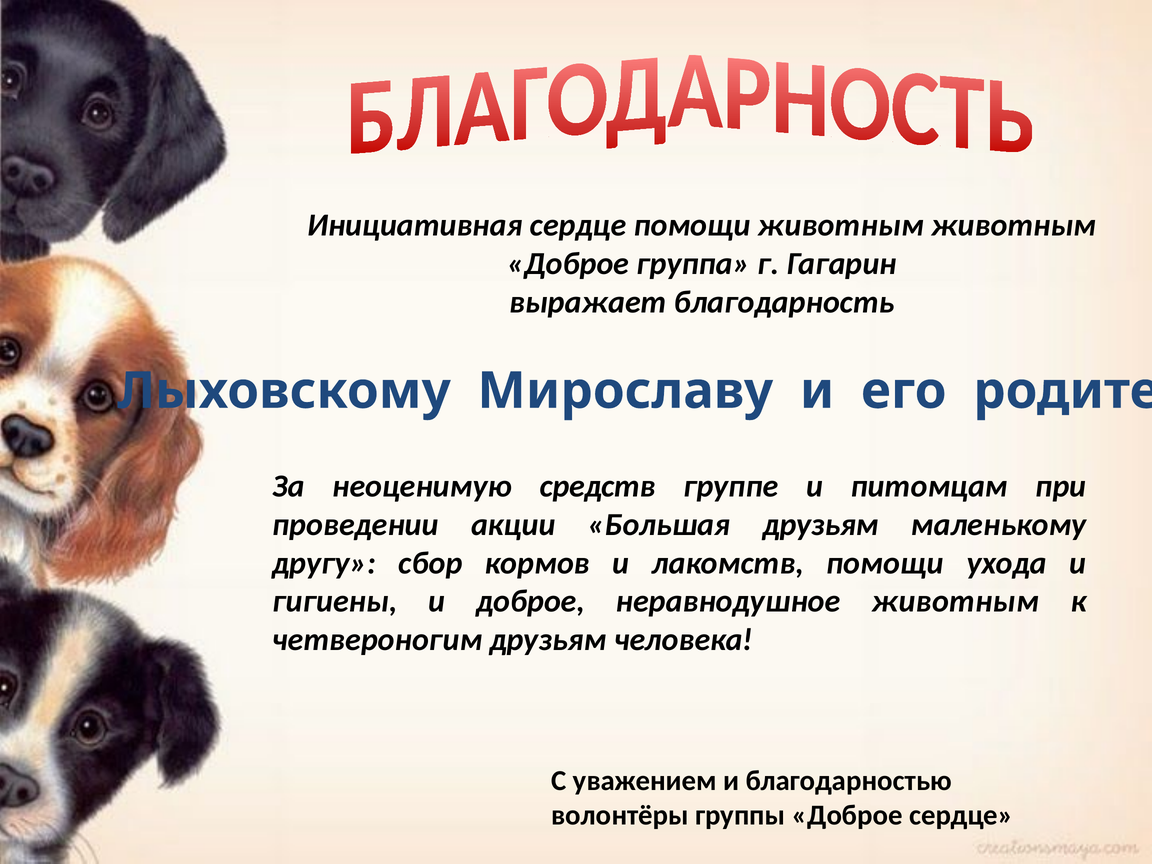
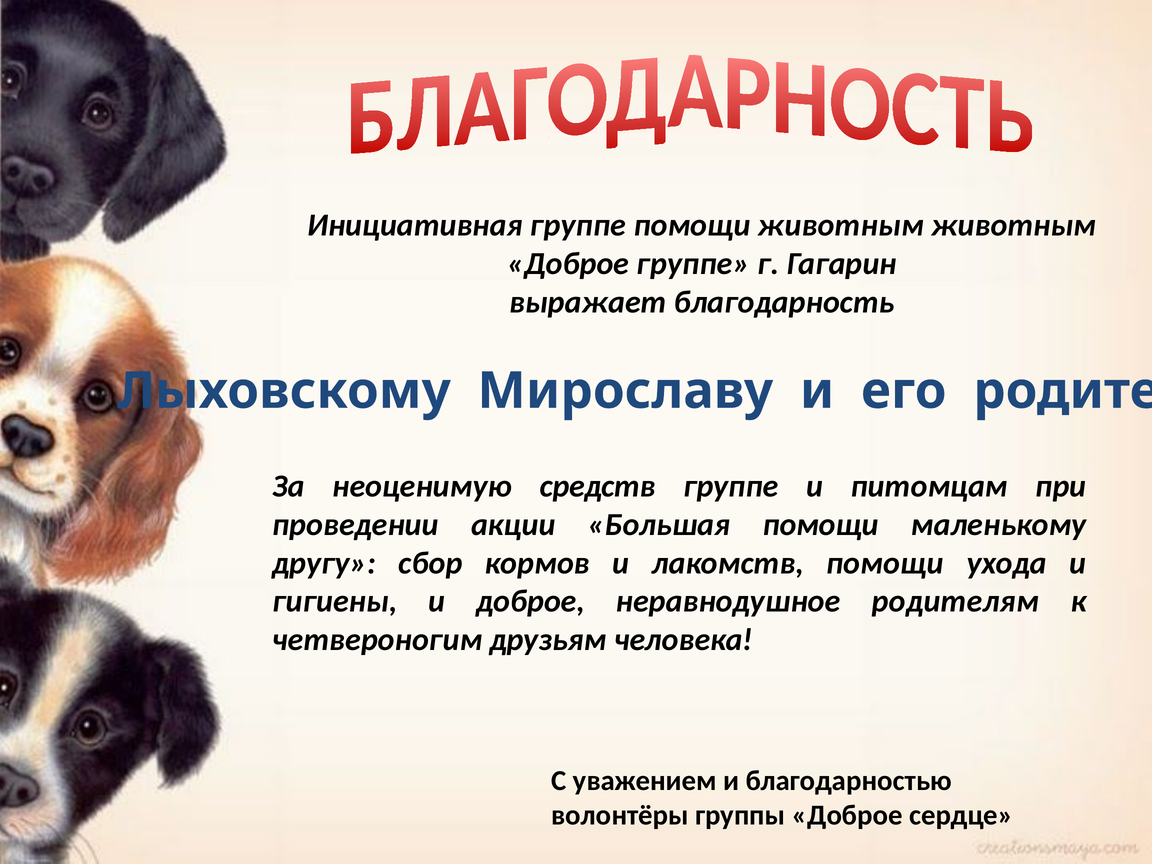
Инициативная сердце: сердце -> группе (578, 225)
Доброе группа: группа -> группе (693, 264)
Большая друзьям: друзьям -> помощи (821, 525)
неравнодушное животным: животным -> родителям (955, 601)
